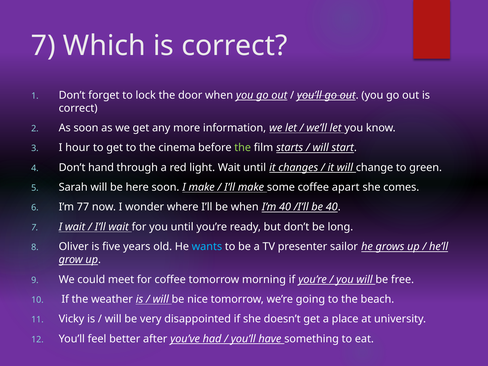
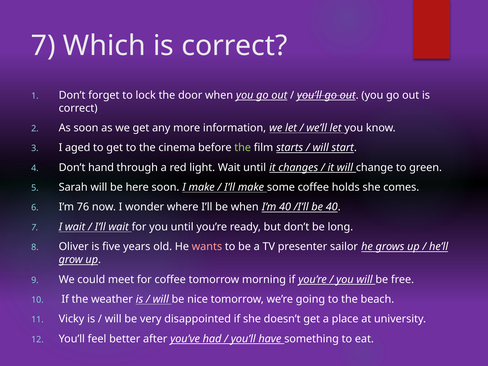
hour: hour -> aged (78, 148)
apart: apart -> holds (346, 187)
77: 77 -> 76 (83, 207)
wants colour: light blue -> pink (207, 247)
